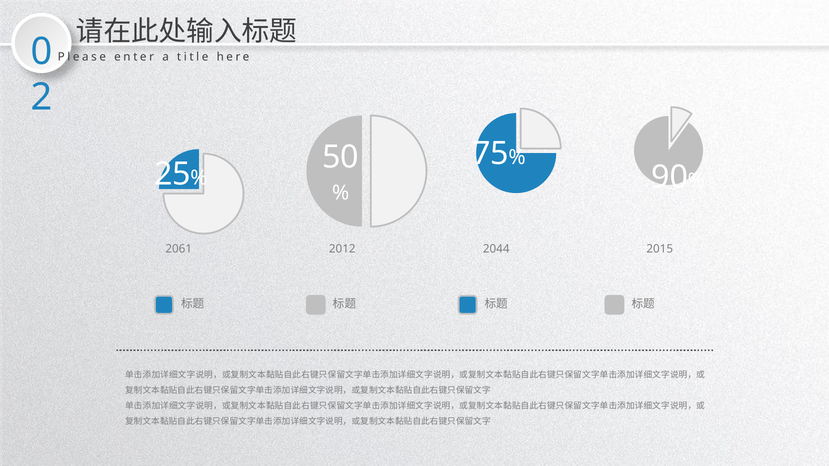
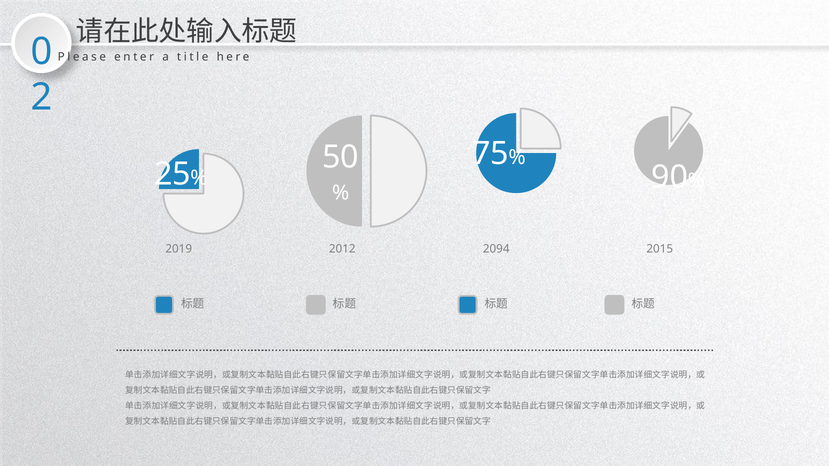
2061: 2061 -> 2019 (179, 249)
2044: 2044 -> 2094 (496, 249)
